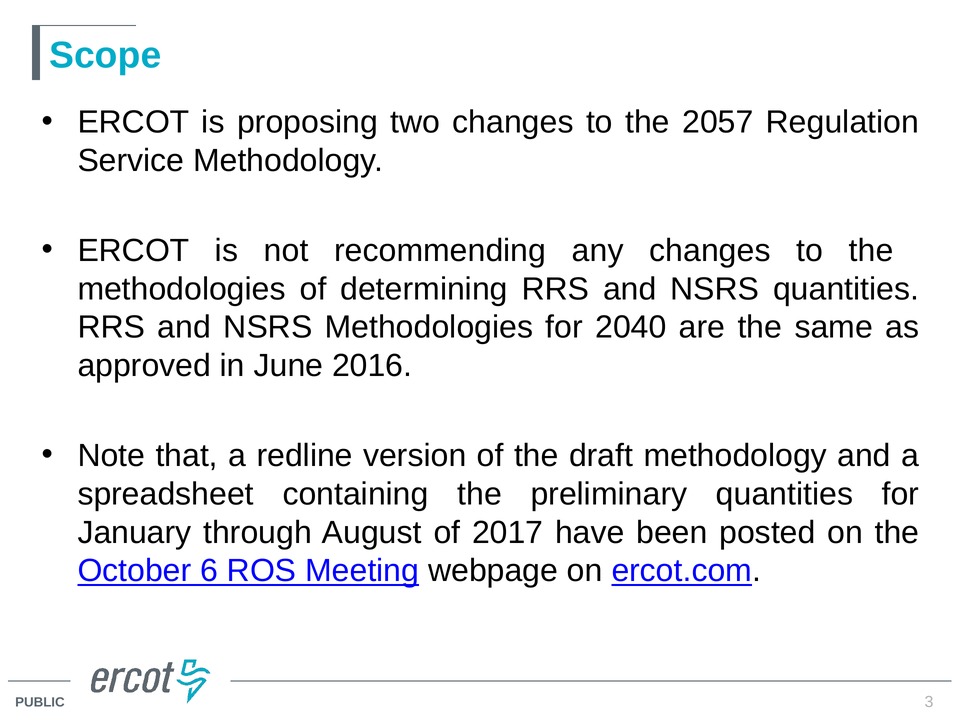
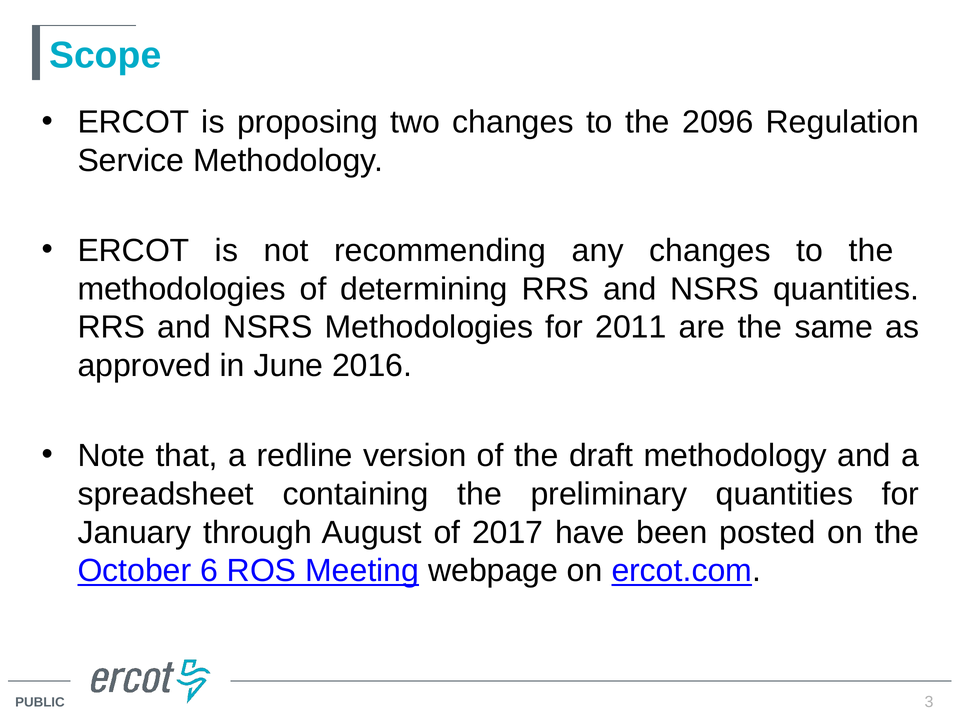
2057: 2057 -> 2096 (718, 122)
2040: 2040 -> 2011 (631, 327)
